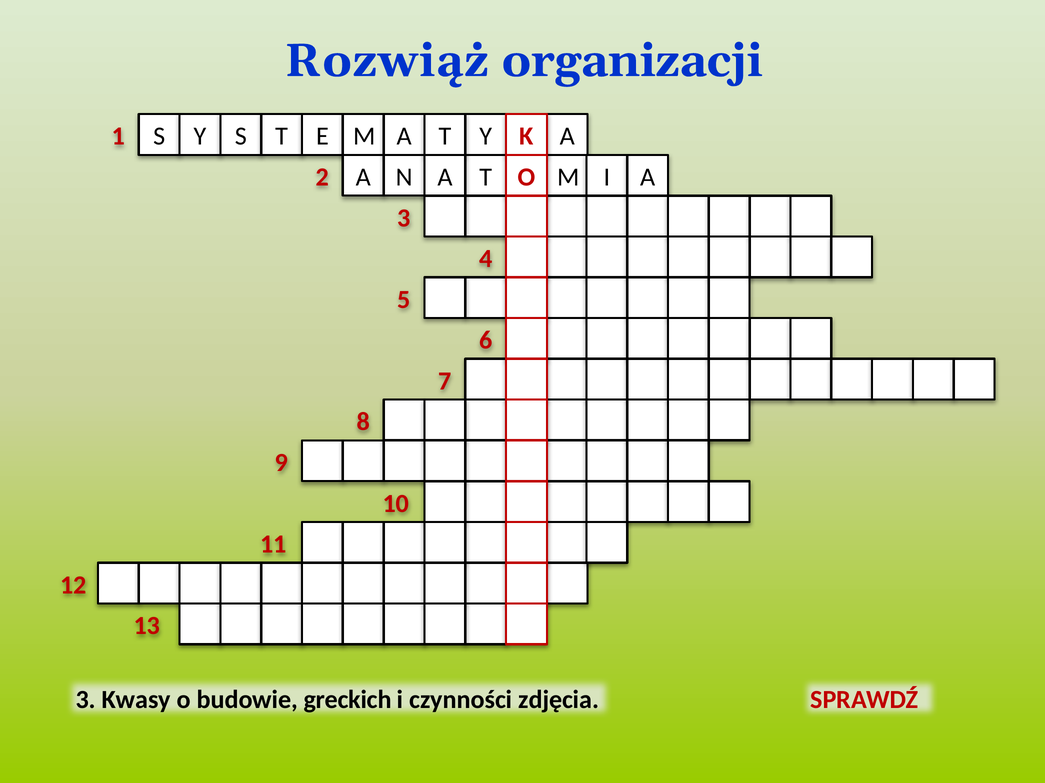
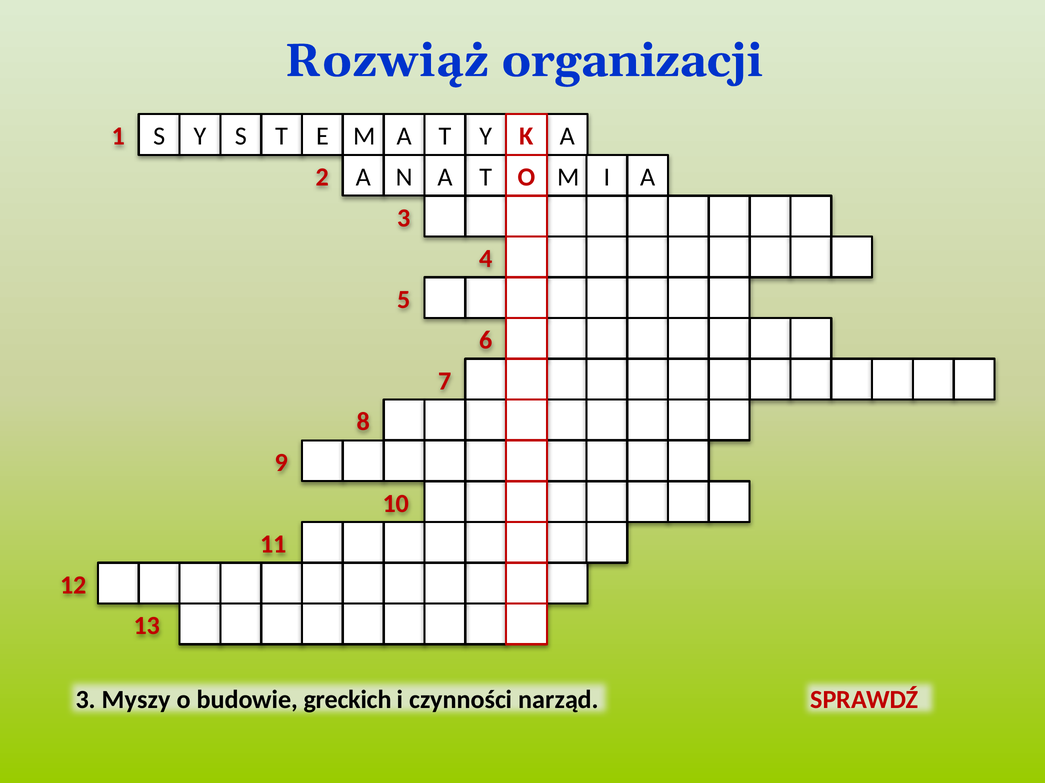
Kwasy: Kwasy -> Myszy (136, 700)
zdjęcia: zdjęcia -> narząd (559, 700)
